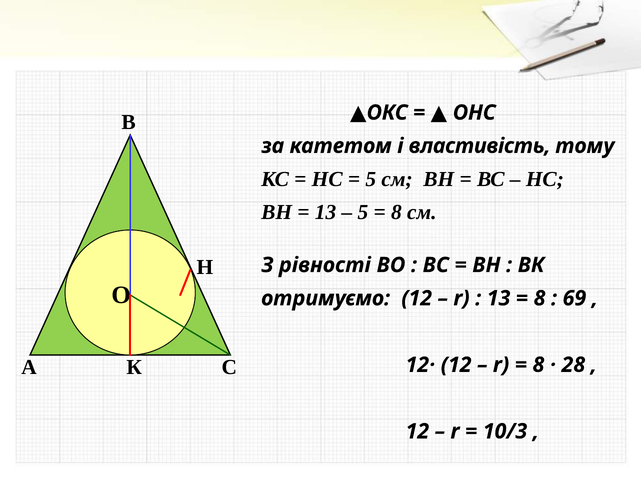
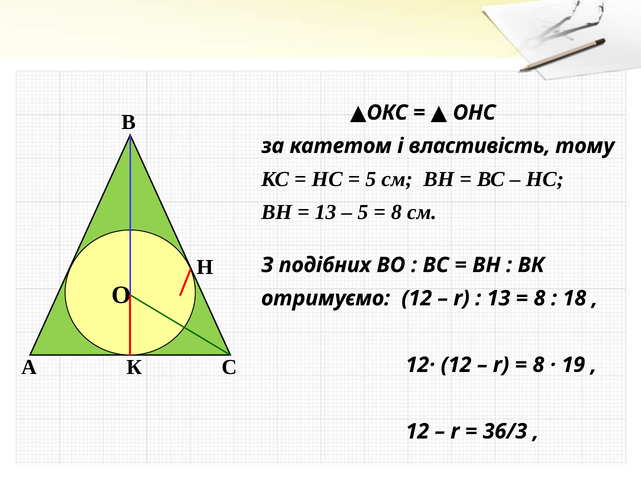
рівності: рівності -> подібних (325, 265)
69: 69 -> 18 (574, 299)
28: 28 -> 19 (573, 365)
10/3: 10/3 -> 36/3 (505, 432)
